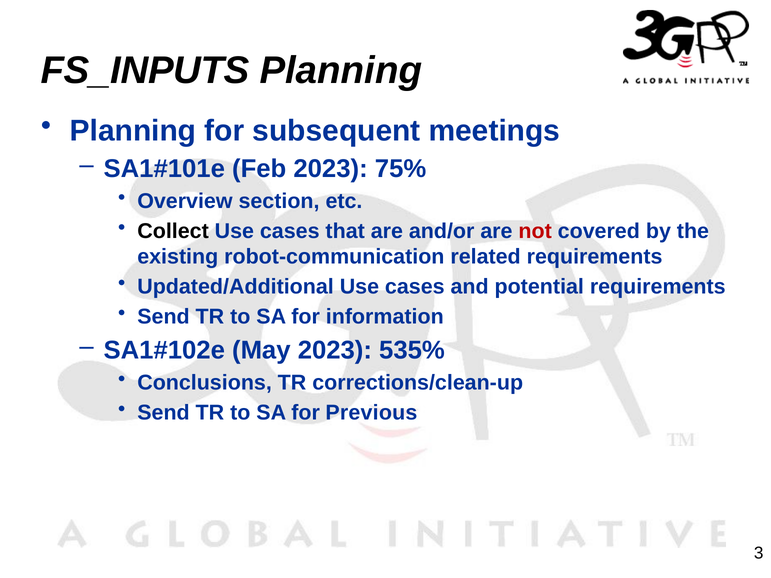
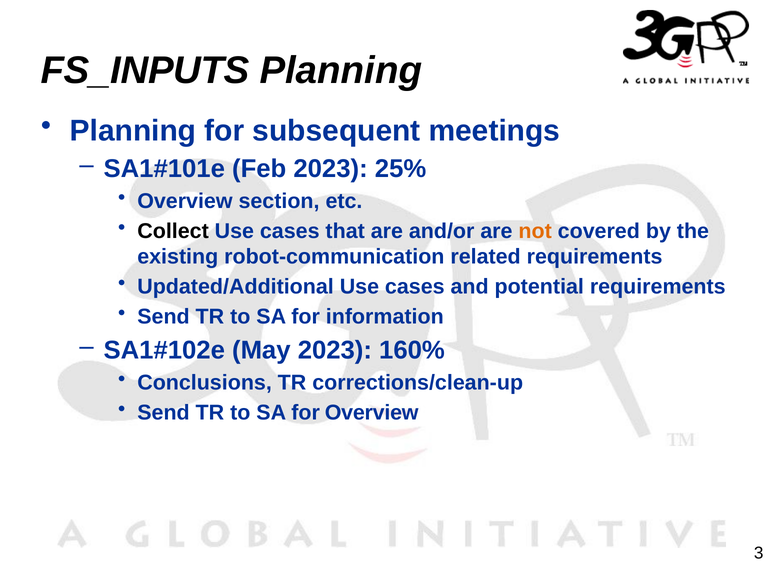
75%: 75% -> 25% (401, 169)
not colour: red -> orange (535, 231)
535%: 535% -> 160% (412, 351)
for Previous: Previous -> Overview (372, 413)
